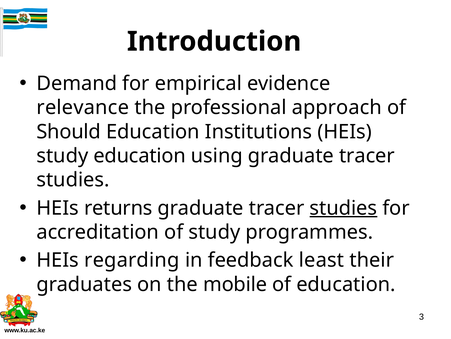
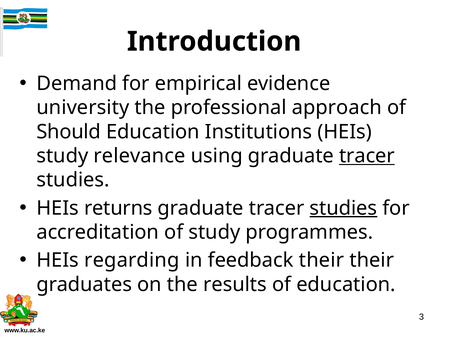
relevance: relevance -> university (83, 107)
study education: education -> relevance (139, 156)
tracer underline: none -> present (367, 156)
feedback least: least -> their (321, 260)
mobile: mobile -> results (235, 284)
